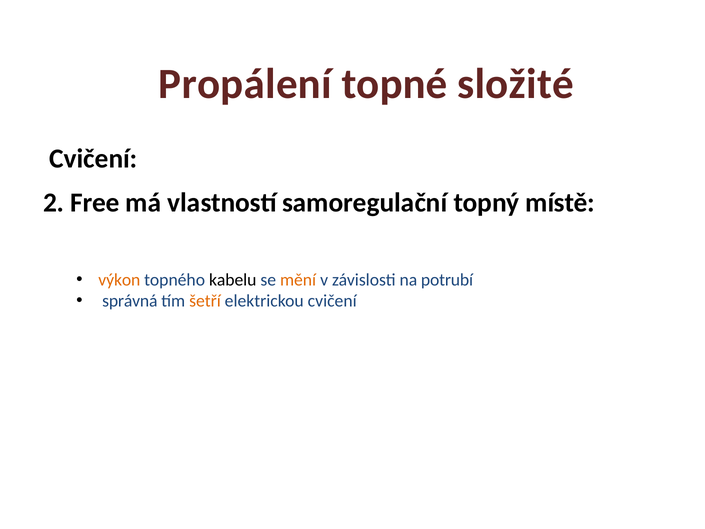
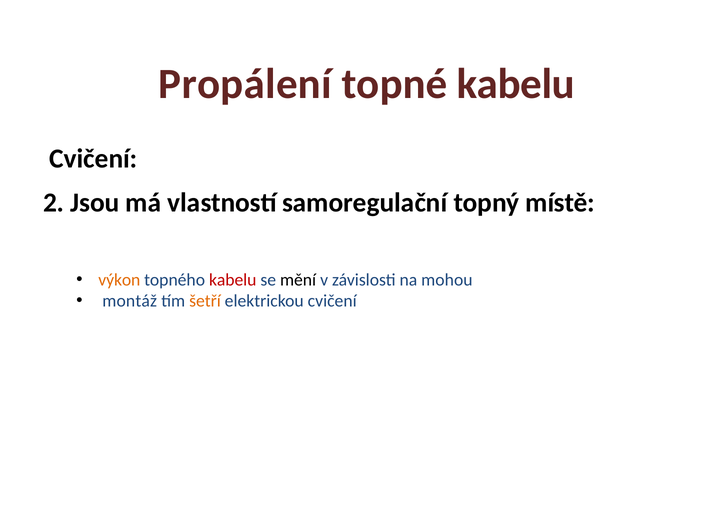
topné složité: složité -> kabelu (516, 84)
Free: Free -> Jsou (95, 203)
kabelu colour: black -> red (233, 280)
mění colour: orange -> black (298, 280)
potrubí: potrubí -> mohou (447, 280)
správná: správná -> montáž (130, 301)
